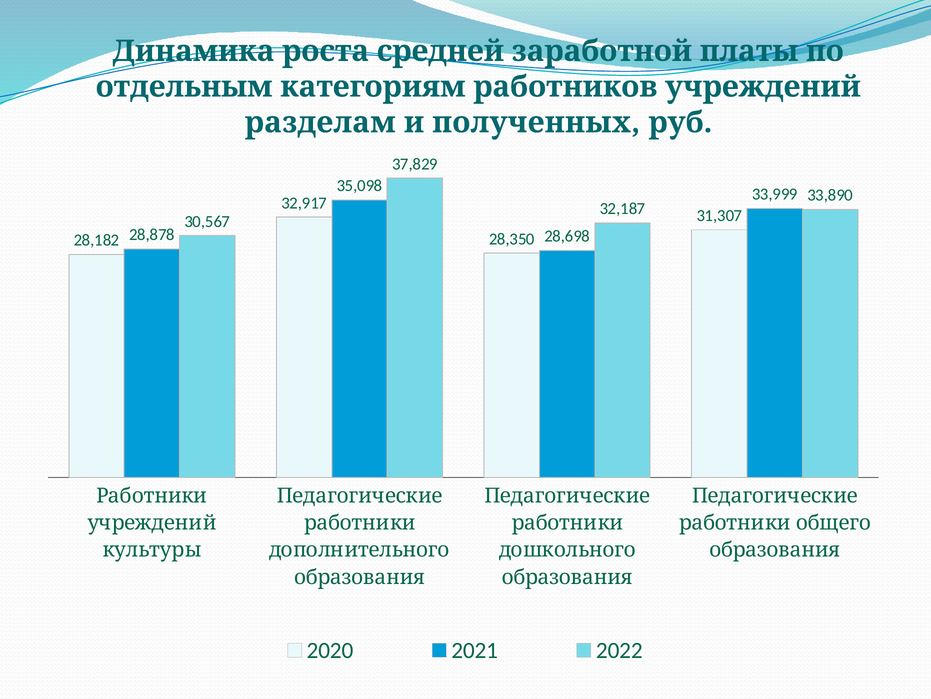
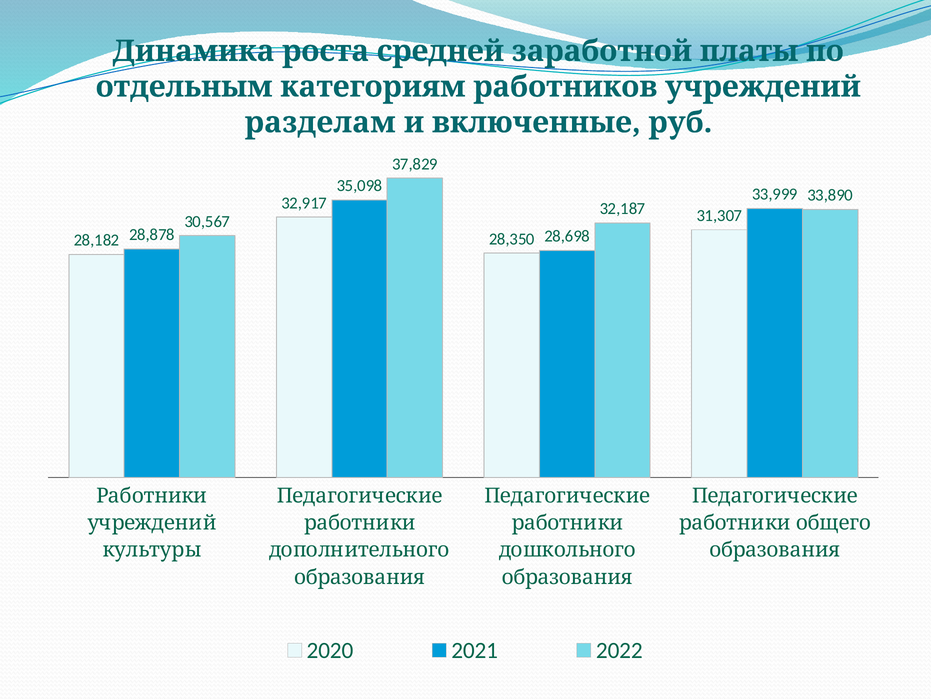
полученных: полученных -> включенные (536, 122)
